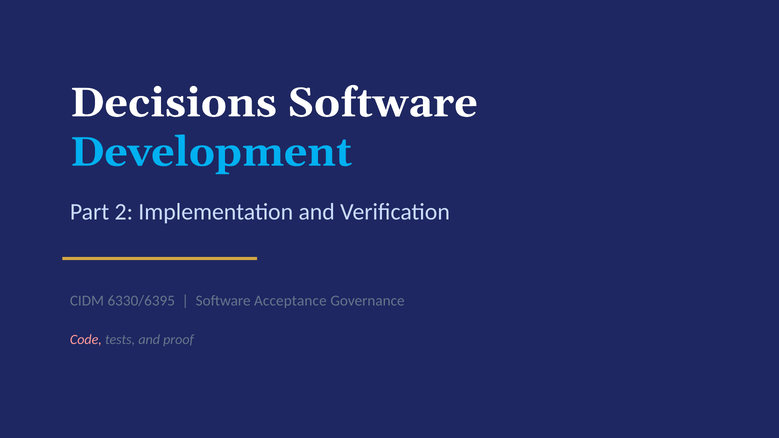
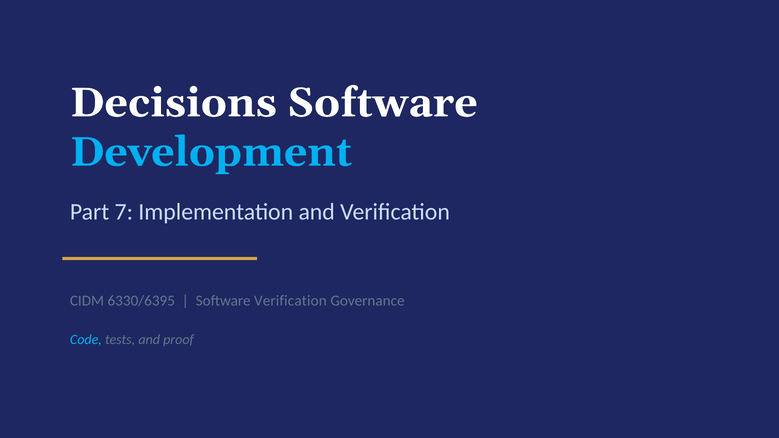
2: 2 -> 7 (124, 212)
Software Acceptance: Acceptance -> Verification (290, 301)
Code colour: pink -> light blue (86, 340)
